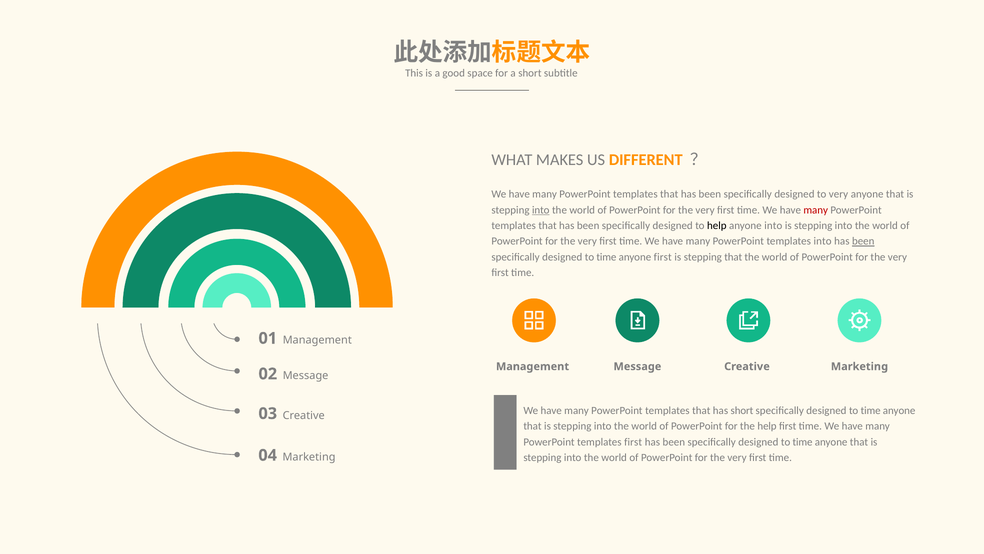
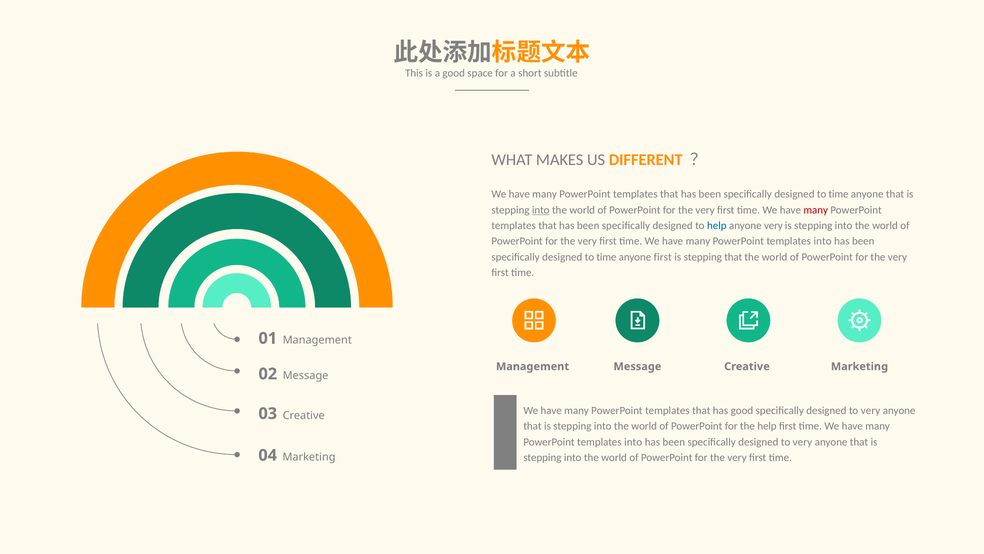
very: very -> time (839, 194)
help colour: black -> blue (717, 225)
anyone into: into -> very (773, 225)
been underline: present -> none (863, 241)
has short: short -> good (742, 410)
time: time -> very (871, 410)
first: first -> into (633, 442)
time: time -> very (802, 442)
